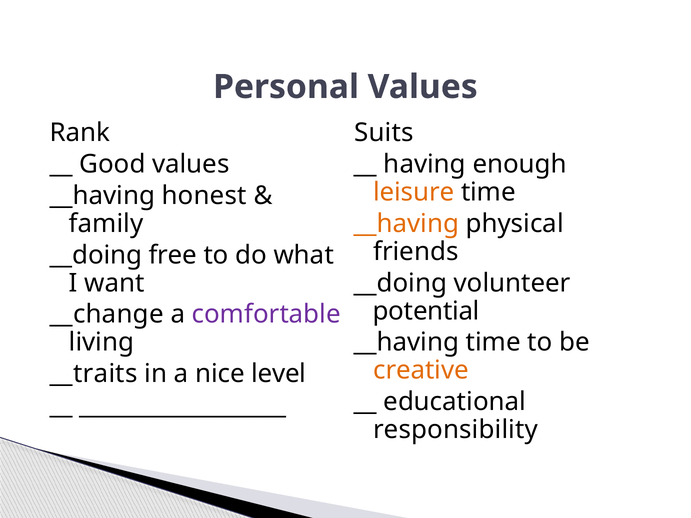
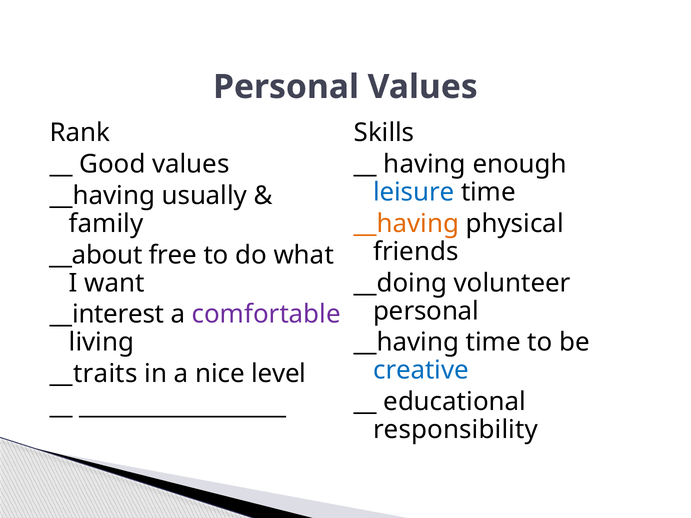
Suits: Suits -> Skills (384, 133)
leisure colour: orange -> blue (414, 192)
honest: honest -> usually (204, 196)
__doing: __doing -> __about (96, 255)
potential: potential -> personal (426, 311)
__change: __change -> __interest (107, 315)
creative colour: orange -> blue (421, 371)
